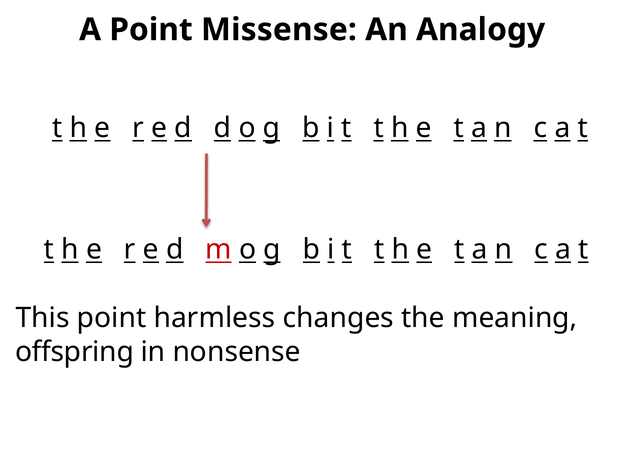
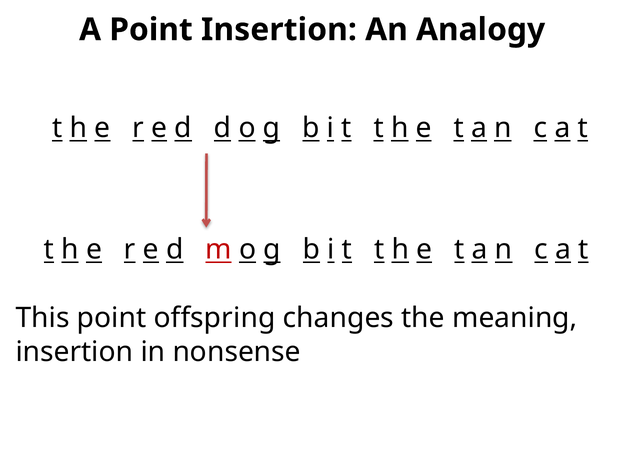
Point Missense: Missense -> Insertion (279, 30)
harmless: harmless -> offspring (215, 318)
offspring: offspring -> insertion (74, 352)
